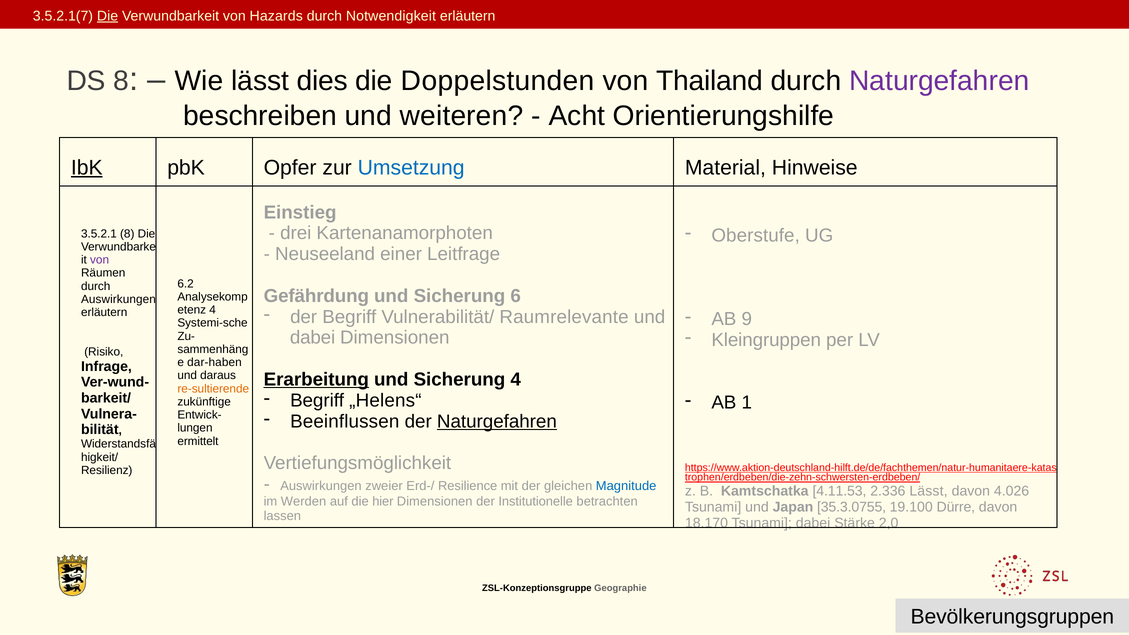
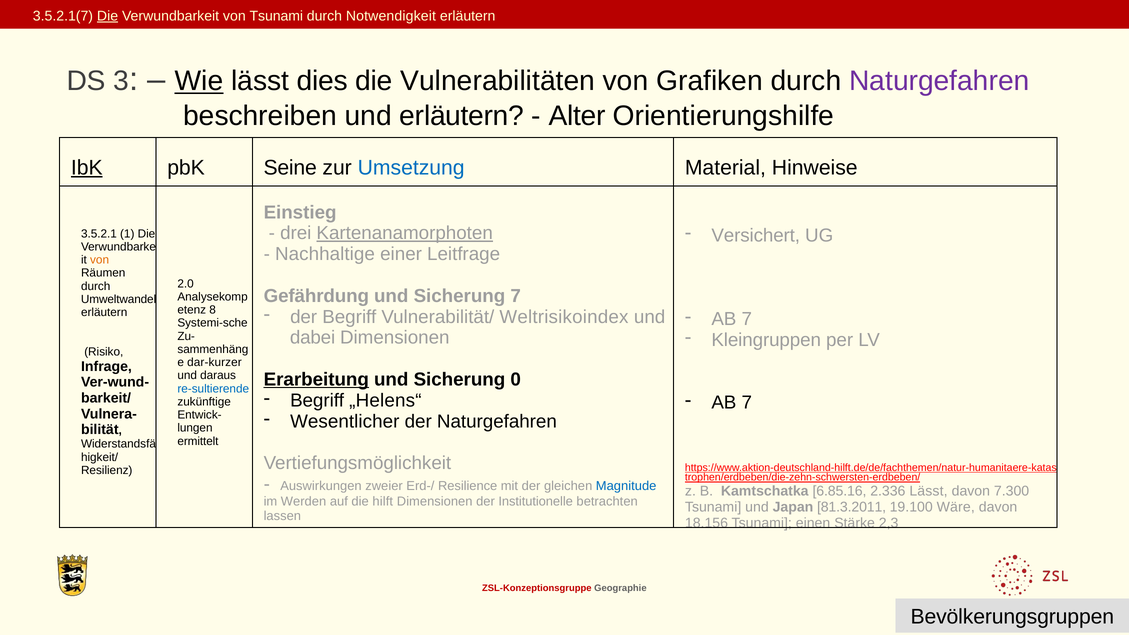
von Hazards: Hazards -> Tsunami (276, 16)
DS 8: 8 -> 3 (121, 81)
Wie underline: none -> present (199, 81)
Doppelstunden: Doppelstunden -> Vulnerabilitäten (498, 81)
Thailand: Thailand -> Grafiken (710, 81)
und weiteren: weiteren -> erläutern (462, 116)
Acht: Acht -> Alter (577, 116)
Opfer: Opfer -> Seine (290, 168)
Kartenanamorphoten underline: none -> present (405, 233)
Oberstufe: Oberstufe -> Versichert (756, 235)
3.5.2.1 8: 8 -> 1 (127, 234)
Neuseeland: Neuseeland -> Nachhaltige (325, 254)
von colour: purple -> orange (100, 260)
6.2: 6.2 -> 2.0 (186, 284)
Sicherung 6: 6 -> 7 (516, 296)
Auswirkungen: Auswirkungen -> Umweltwandel (119, 299)
4: 4 -> 8 (213, 310)
Raumrelevante: Raumrelevante -> Weltrisikoindex (564, 317)
9: 9 -> 7 (747, 319)
dar-haben: dar-haben -> dar-kurzer (214, 362)
Sicherung 4: 4 -> 0 (516, 380)
re-sultierende colour: orange -> blue (213, 389)
1: 1 -> 7 (747, 403)
Beeinflussen: Beeinflussen -> Wesentlicher (345, 421)
Naturgefahren underline: present -> none (497, 421)
4.11.53: 4.11.53 -> 6.85.16 (839, 491)
4.026: 4.026 -> 7.300 (1012, 491)
hier: hier -> hilft (383, 502)
35.3.0755: 35.3.0755 -> 81.3.2011 (852, 507)
Dürre: Dürre -> Wäre (956, 507)
18.170: 18.170 -> 18.156 (706, 523)
Tsunami dabei: dabei -> einen (813, 523)
2,0: 2,0 -> 2,3 (889, 523)
ZSL-Konzeptionsgruppe colour: black -> red (537, 588)
